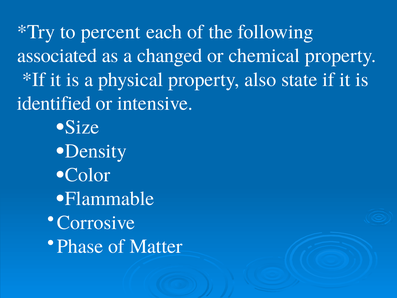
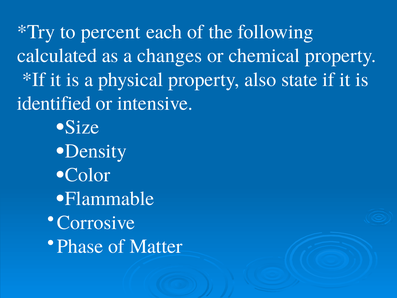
associated: associated -> calculated (57, 56)
changed: changed -> changes (170, 56)
